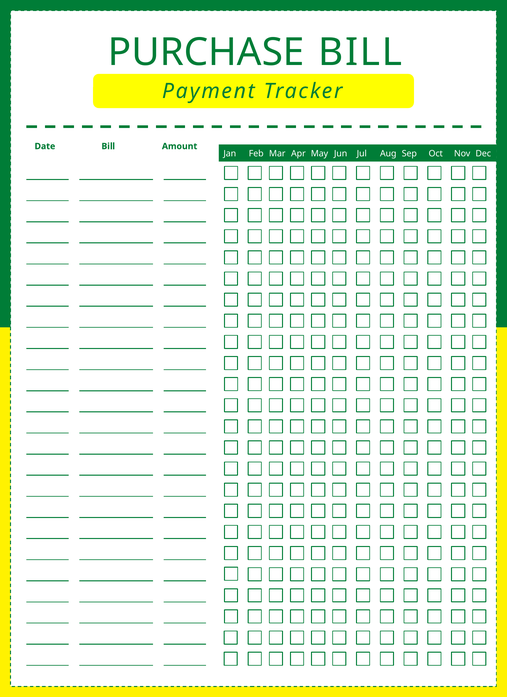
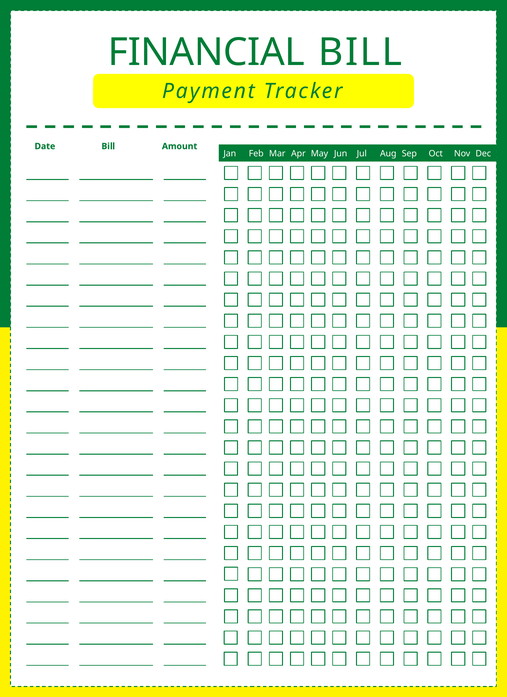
PURCHASE: PURCHASE -> FINANCIAL (206, 52)
